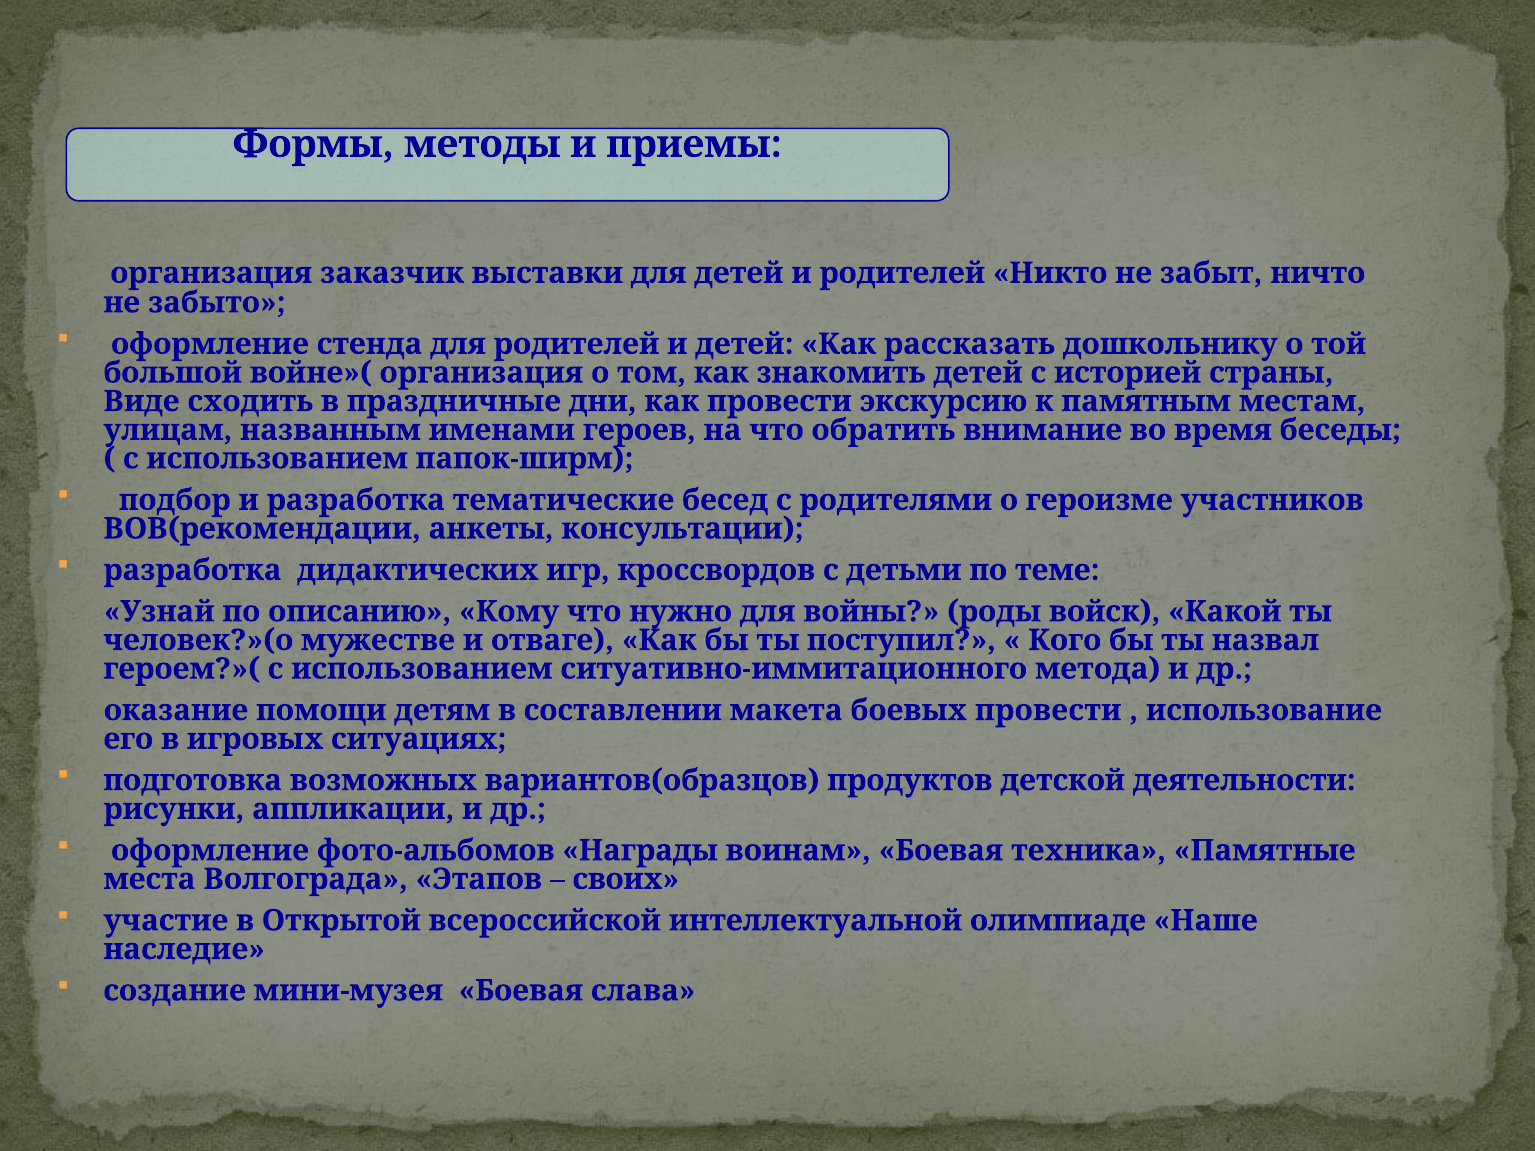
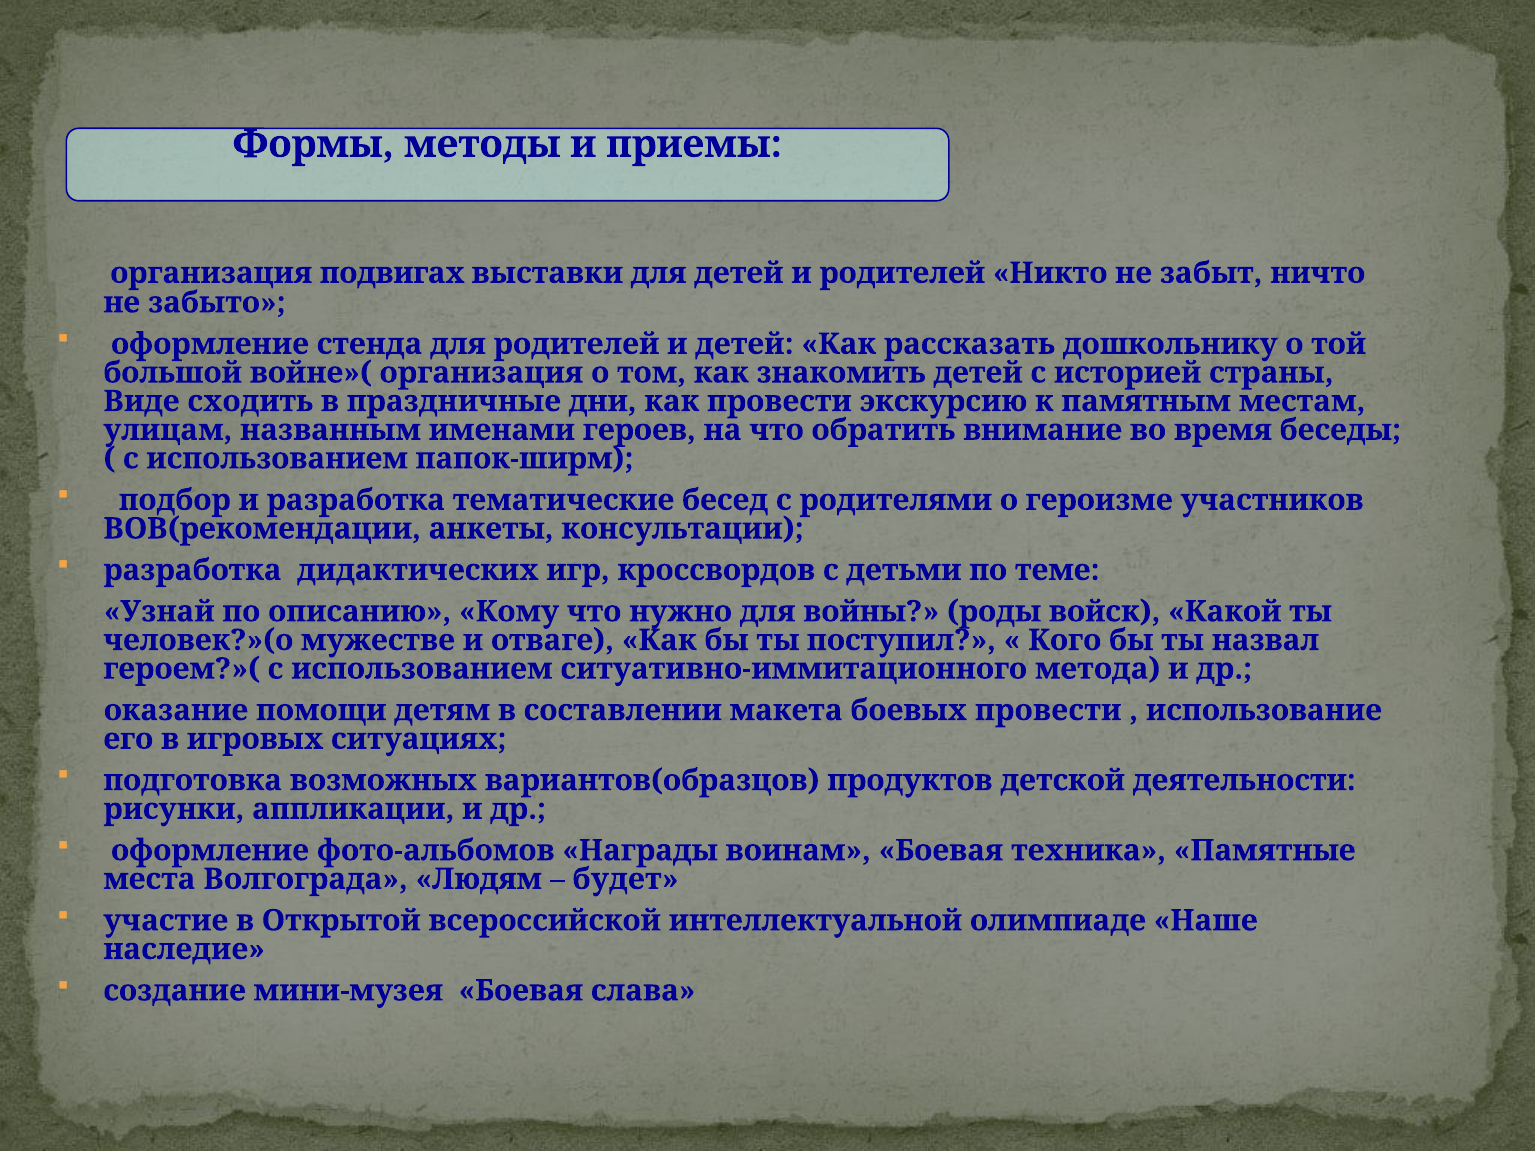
заказчик: заказчик -> подвигах (392, 273)
Этапов: Этапов -> Людям (479, 879)
своих: своих -> будет (625, 879)
